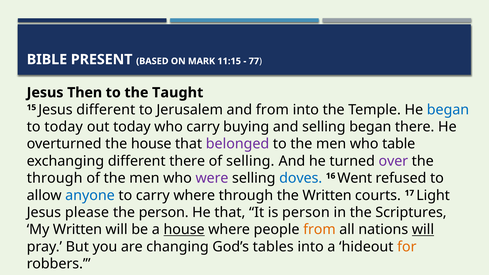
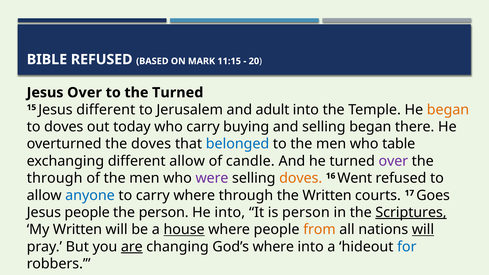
BIBLE PRESENT: PRESENT -> REFUSED (102, 59)
77: 77 -> 20 (254, 61)
Jesus Then: Then -> Over (85, 93)
the Taught: Taught -> Turned (178, 93)
and from: from -> adult (272, 110)
began colour: blue -> orange (448, 110)
to today: today -> doves (64, 127)
the house: house -> doves (151, 144)
belonged colour: purple -> blue (238, 144)
different there: there -> allow (187, 161)
of selling: selling -> candle (250, 161)
doves colour: blue -> orange (301, 178)
Light: Light -> Goes (433, 195)
Jesus please: please -> people (87, 212)
He that: that -> into (230, 212)
Scriptures underline: none -> present (411, 212)
are underline: none -> present (132, 247)
God’s tables: tables -> where (273, 247)
for colour: orange -> blue (407, 247)
